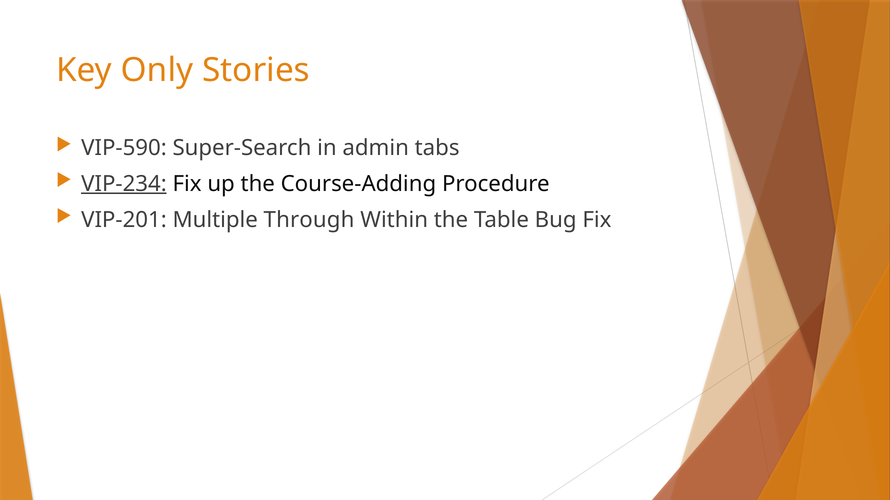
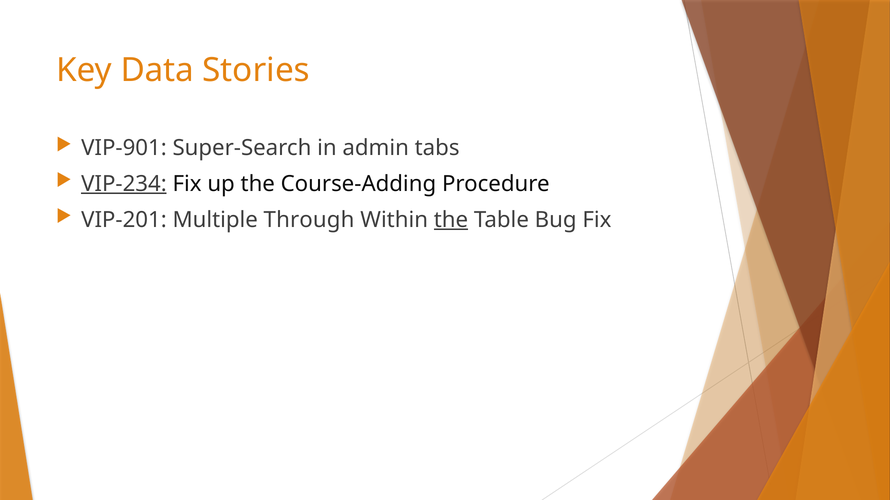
Only: Only -> Data (157, 70)
VIP-590: VIP-590 -> VIP-901 (124, 148)
the underline: none -> present (451, 220)
